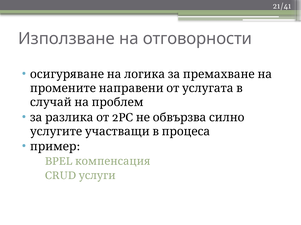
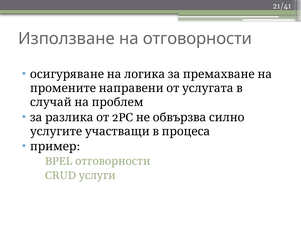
BPEL компенсация: компенсация -> отговорности (113, 162)
